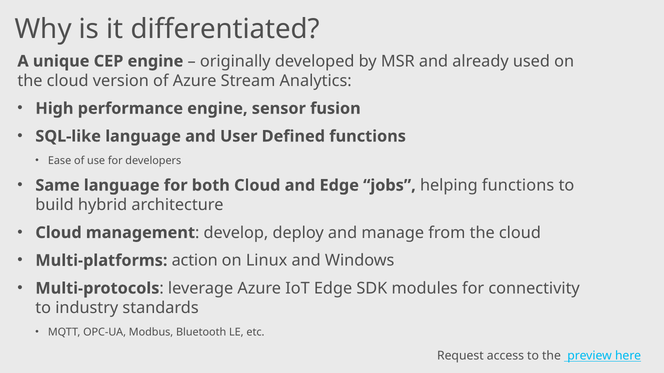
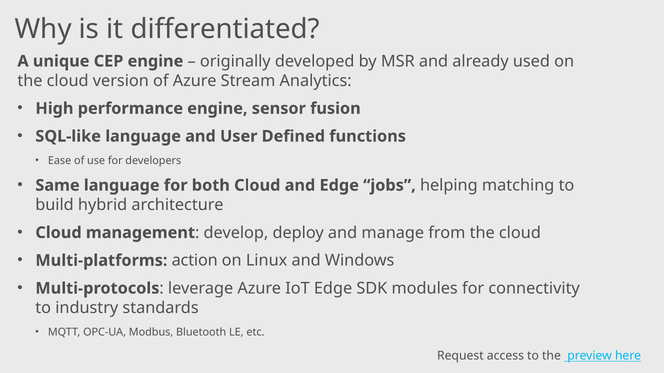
helping functions: functions -> matching (518, 186)
